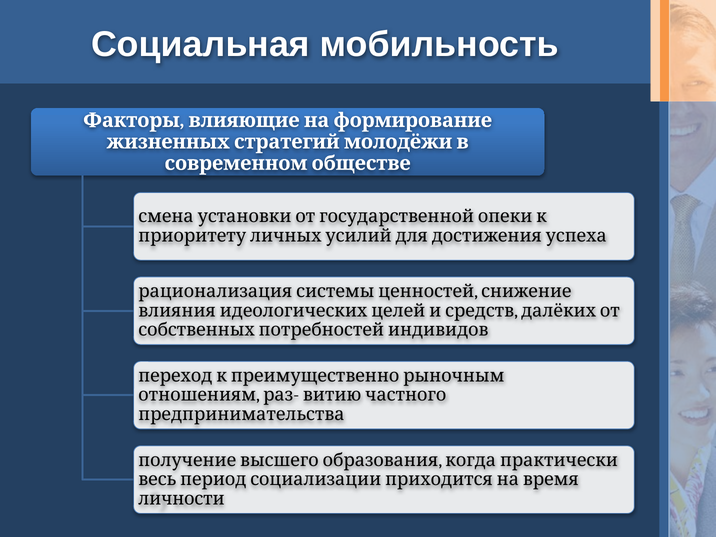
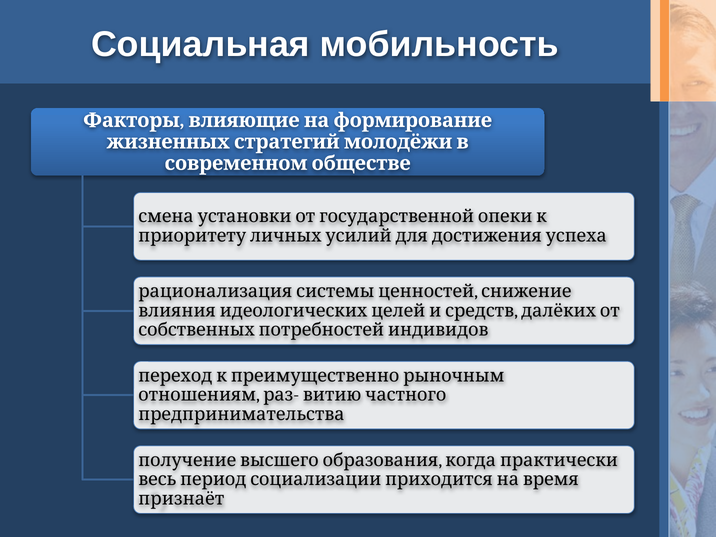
личности: личности -> признаёт (181, 499)
